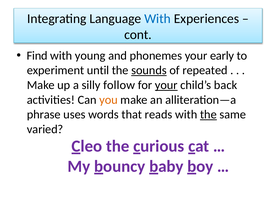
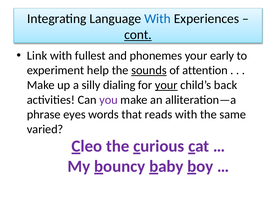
cont underline: none -> present (138, 35)
Find: Find -> Link (37, 56)
young: young -> fullest (90, 56)
until: until -> help (98, 70)
repeated: repeated -> attention (205, 70)
follow: follow -> dialing (119, 85)
you colour: orange -> purple (108, 100)
uses: uses -> eyes (74, 115)
the underline: present -> none (208, 115)
